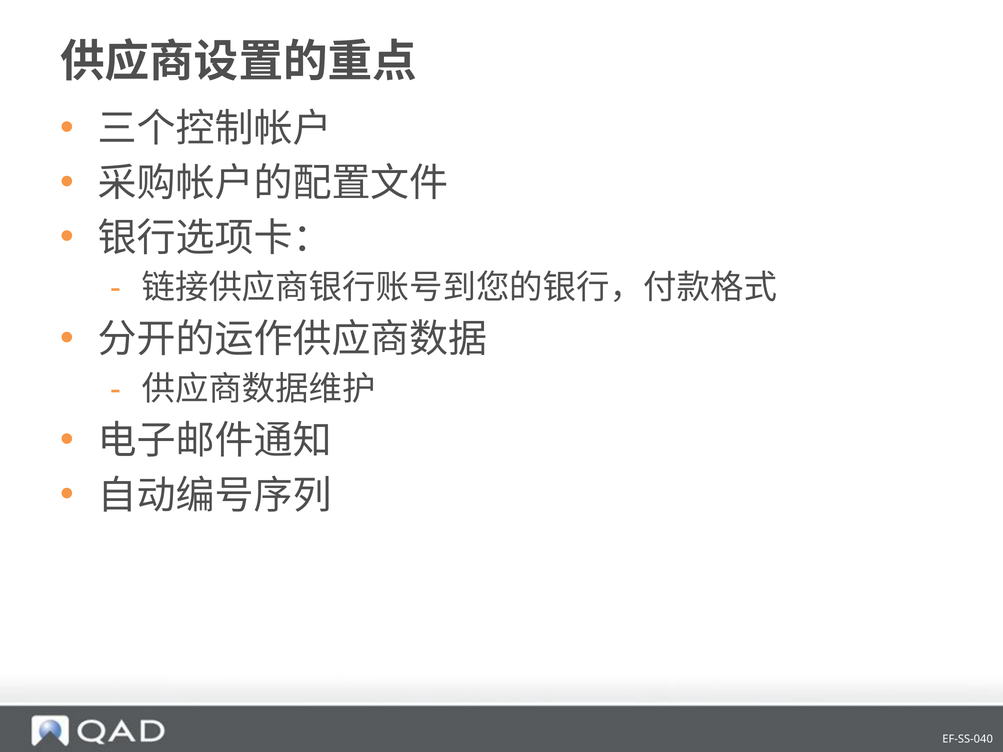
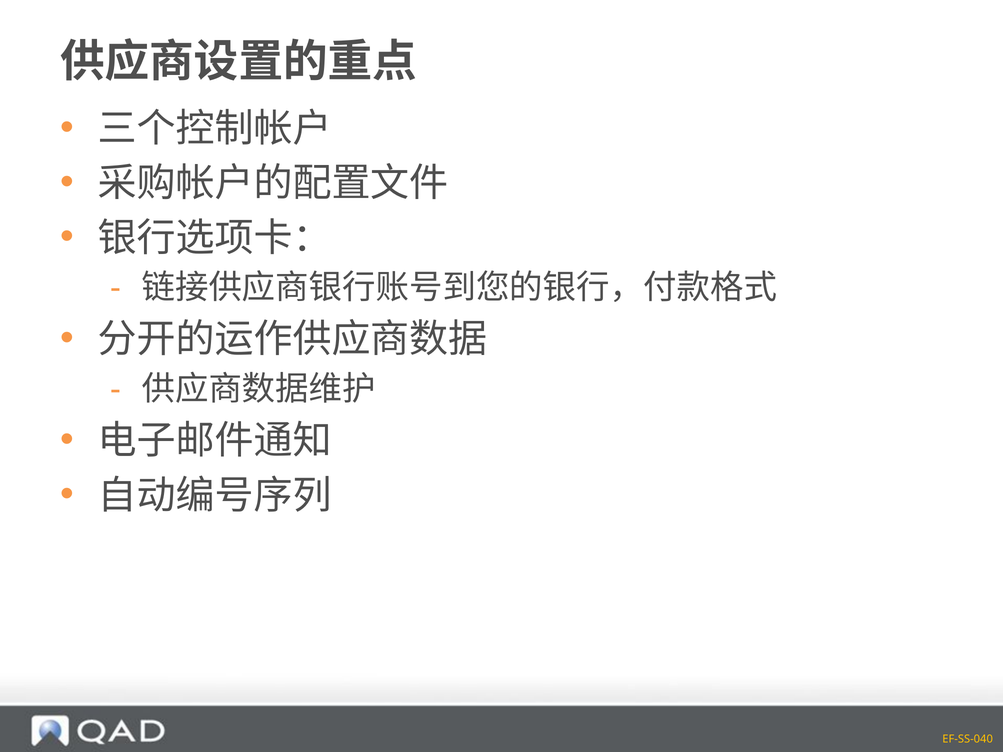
EF-SS-040 colour: white -> yellow (968, 739)
